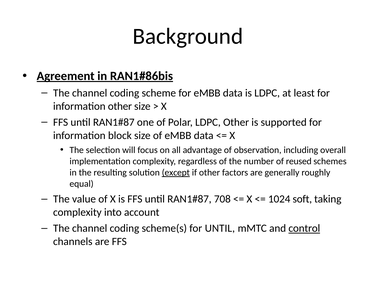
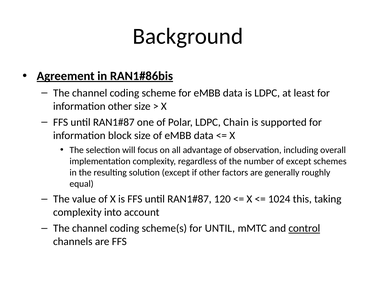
LDPC Other: Other -> Chain (236, 122)
of reused: reused -> except (299, 161)
except underline: present -> none (176, 173)
708: 708 -> 120 (222, 199)
soft: soft -> this (302, 199)
